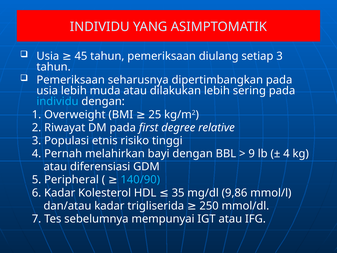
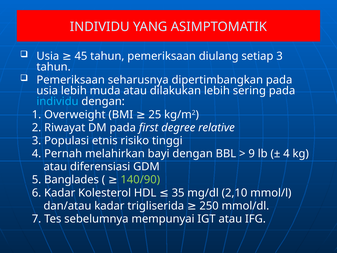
Peripheral: Peripheral -> Banglades (72, 180)
140/90 colour: light blue -> light green (140, 180)
9,86: 9,86 -> 2,10 (235, 193)
